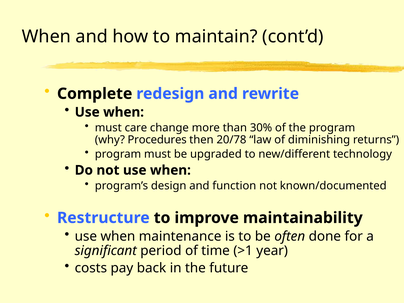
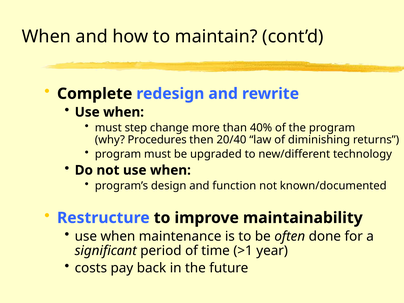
care: care -> step (136, 128)
30%: 30% -> 40% (261, 128)
20/78: 20/78 -> 20/40 (231, 140)
